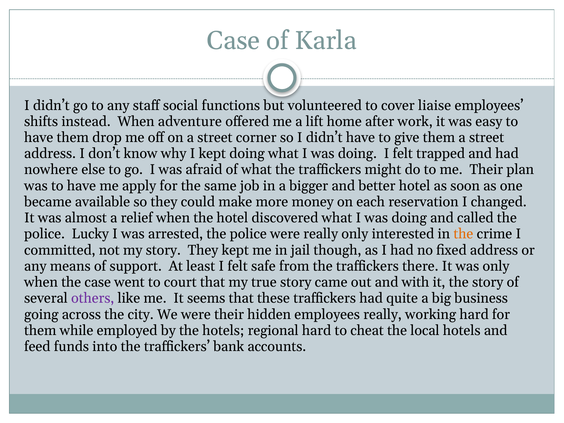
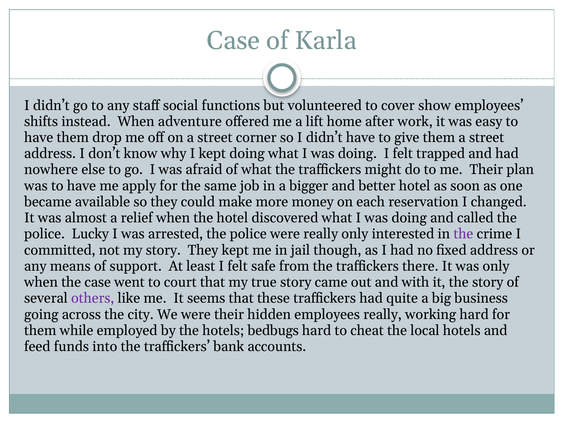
liaise: liaise -> show (435, 105)
the colour: orange -> purple (463, 234)
regional: regional -> bedbugs (273, 330)
